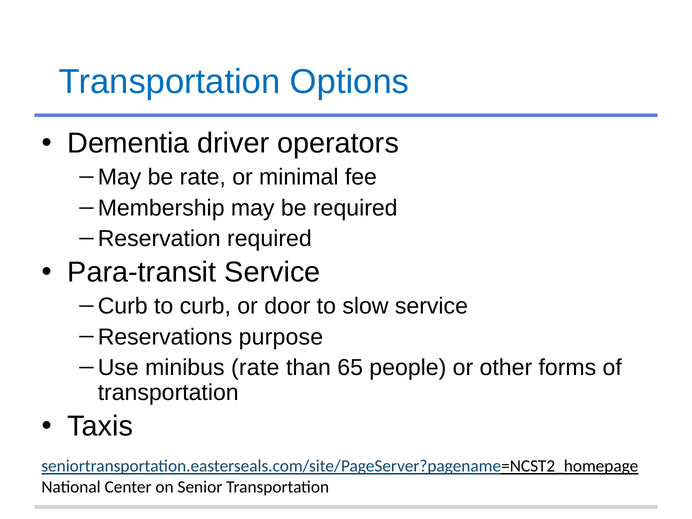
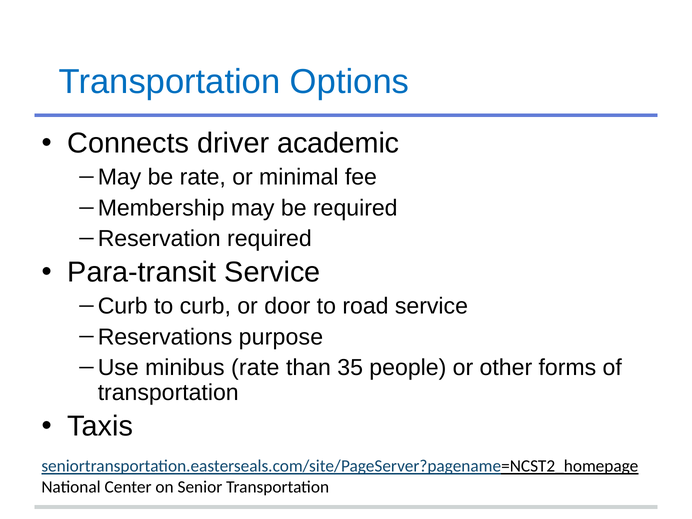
Dementia: Dementia -> Connects (128, 143)
operators: operators -> academic (338, 143)
slow: slow -> road (365, 306)
65: 65 -> 35 (350, 368)
